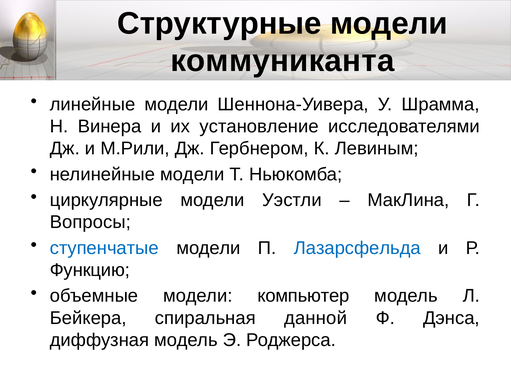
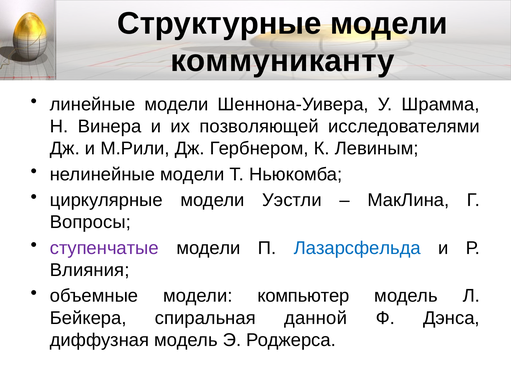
коммуниканта: коммуниканта -> коммуниканту (282, 61)
установление: установление -> позволяющей (259, 126)
ступенчатые colour: blue -> purple (104, 248)
Функцию: Функцию -> Влияния (90, 270)
